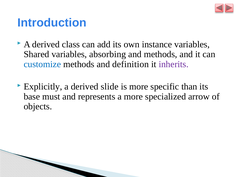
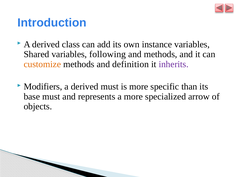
absorbing: absorbing -> following (108, 54)
customize colour: blue -> orange (42, 64)
Explicitly: Explicitly -> Modifiers (43, 87)
derived slide: slide -> must (110, 87)
